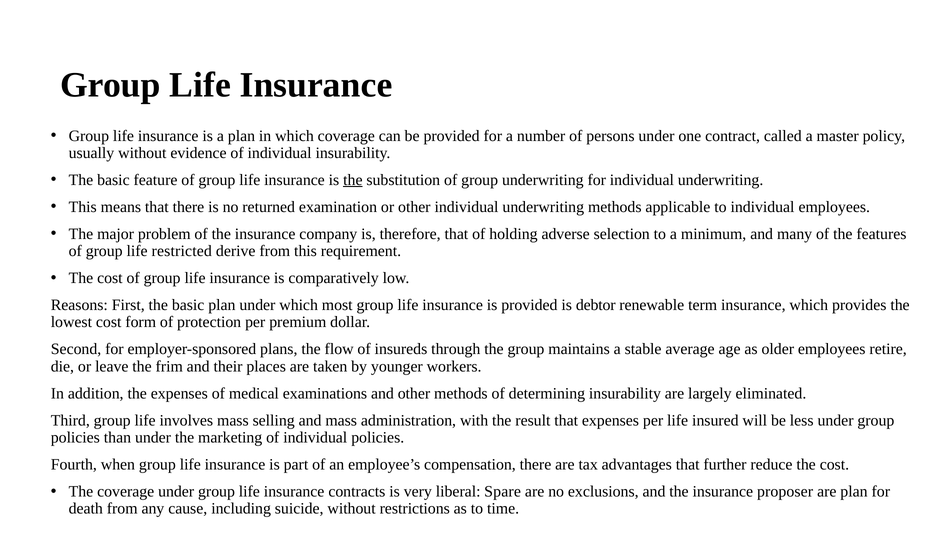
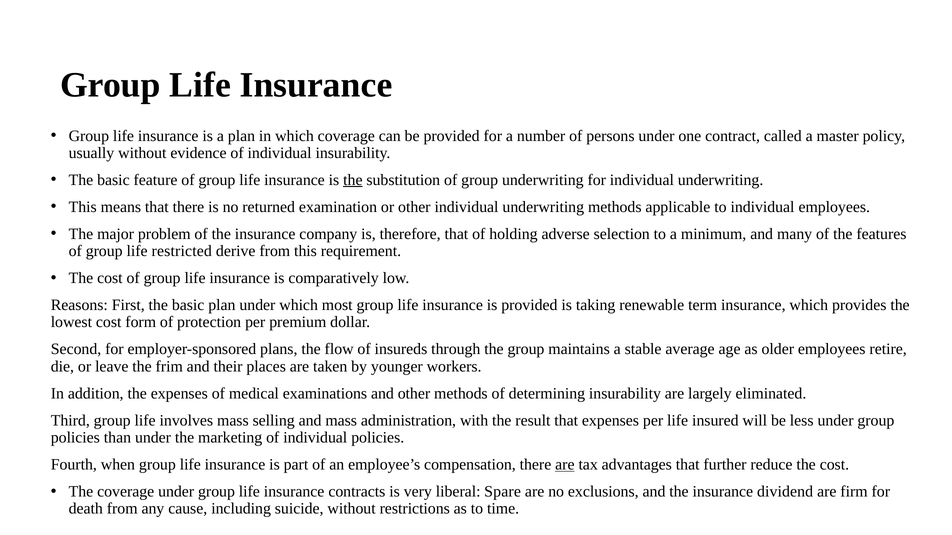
debtor: debtor -> taking (596, 305)
are underline: none -> present (565, 465)
proposer: proposer -> dividend (785, 492)
are plan: plan -> firm (854, 492)
